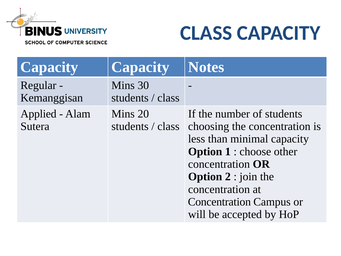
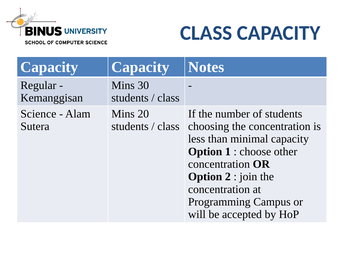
Applied: Applied -> Science (38, 114)
Concentration: Concentration -> Programming (219, 202)
